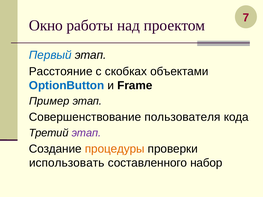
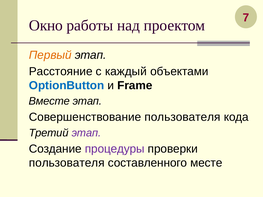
Первый colour: blue -> orange (50, 55)
скобках: скобках -> каждый (126, 72)
Пример: Пример -> Вместе (49, 101)
процедуры colour: orange -> purple (115, 149)
использовать: использовать -> пользователя (67, 163)
набор: набор -> месте (206, 163)
